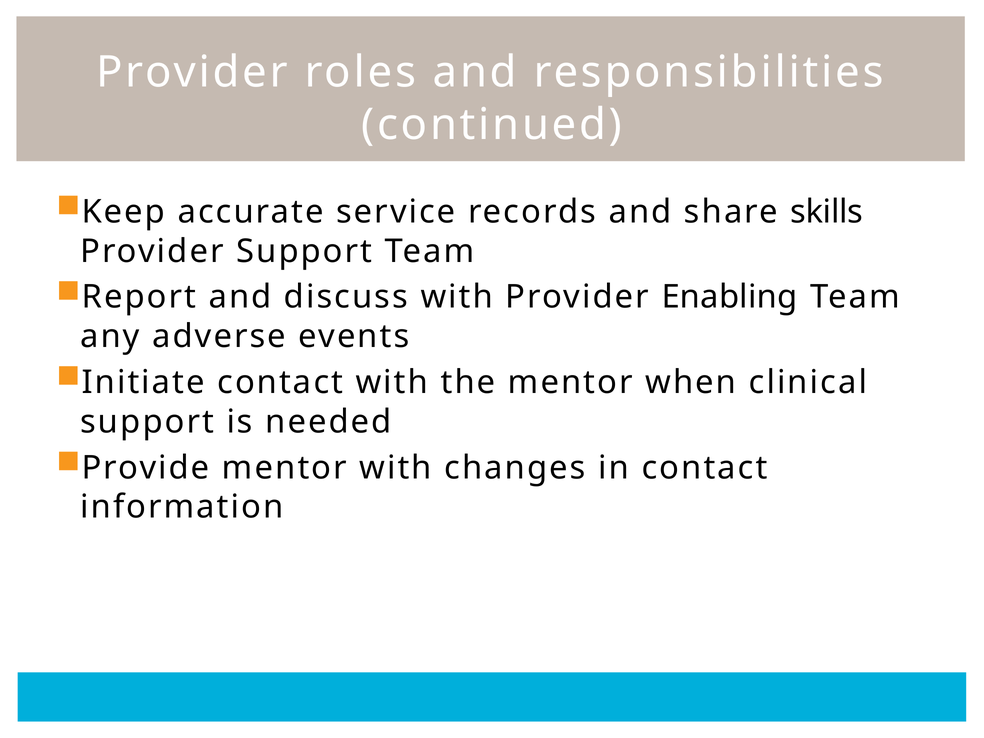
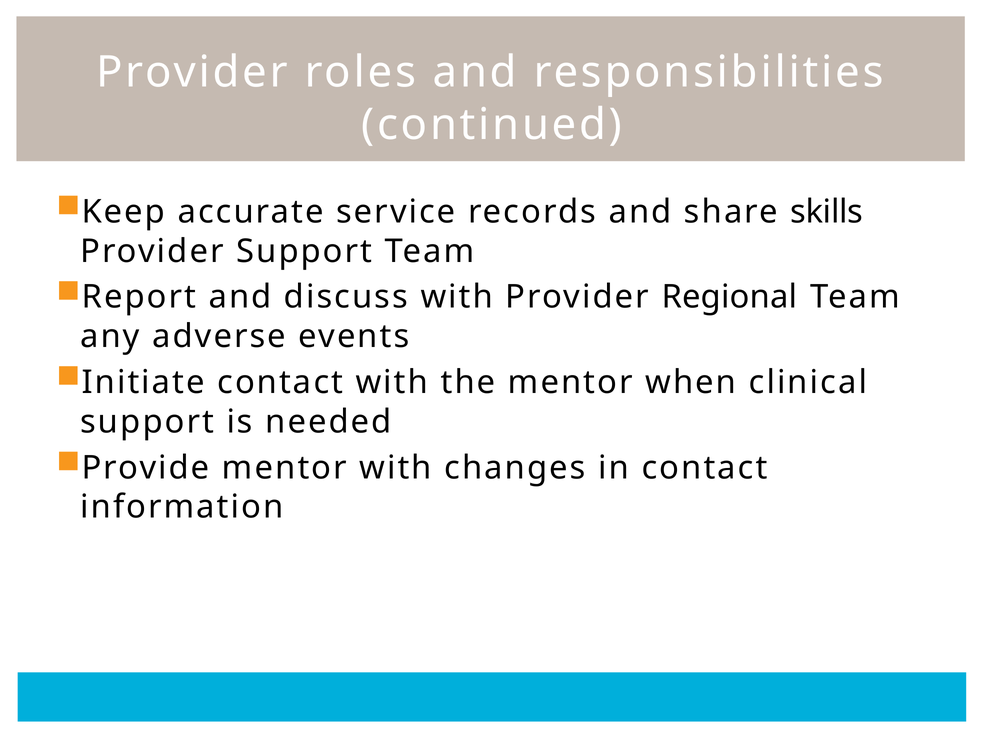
Enabling: Enabling -> Regional (729, 297)
